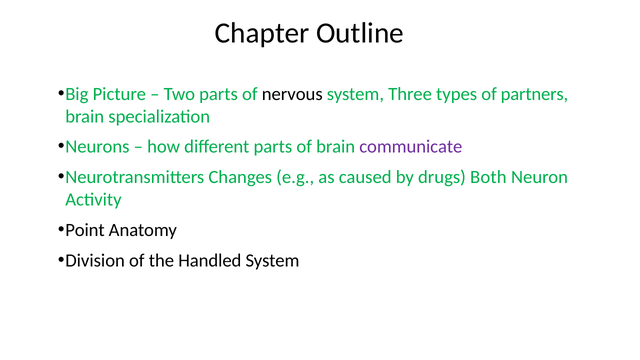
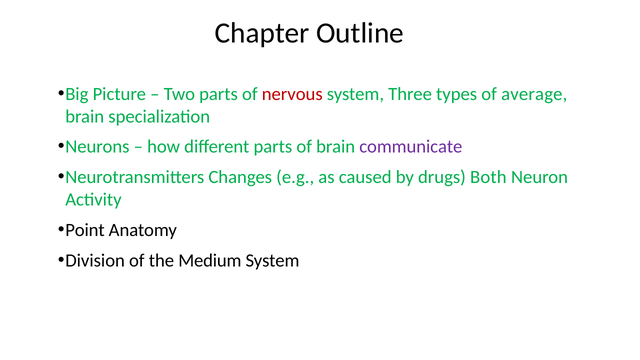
nervous colour: black -> red (292, 94)
partners: partners -> average (534, 94)
Handled: Handled -> Medium (210, 260)
